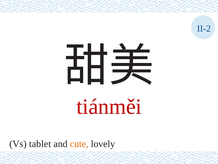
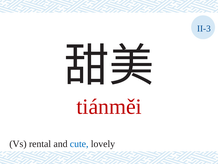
II-2: II-2 -> II-3 (204, 29)
tablet: tablet -> rental (40, 143)
cute colour: orange -> blue (79, 143)
